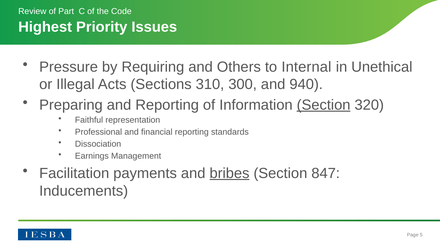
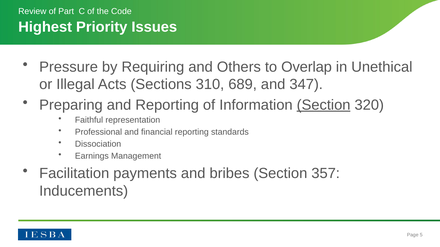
Internal: Internal -> Overlap (307, 67)
300: 300 -> 689 (243, 85)
940: 940 -> 347 (306, 85)
bribes underline: present -> none (229, 174)
847: 847 -> 357 (326, 174)
